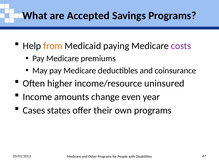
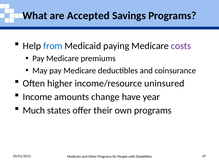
from colour: orange -> blue (53, 46)
even: even -> have (131, 97)
Cases: Cases -> Much (34, 111)
